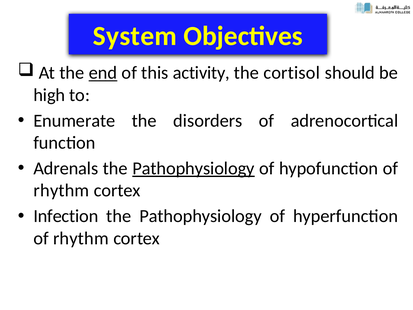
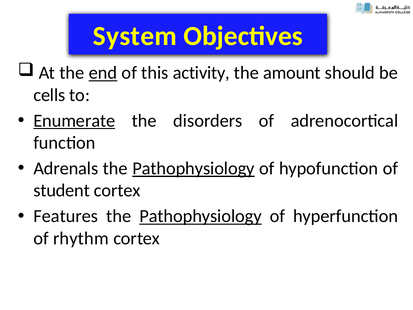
cortisol: cortisol -> amount (292, 73)
high: high -> cells (49, 95)
Enumerate underline: none -> present (74, 121)
rhythm: rhythm -> student (62, 190)
Infection: Infection -> Features (66, 216)
Pathophysiology underline: none -> present (201, 216)
